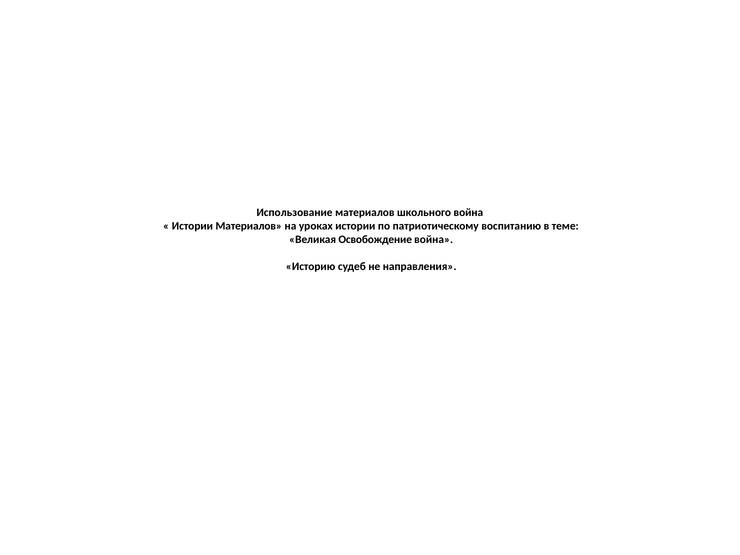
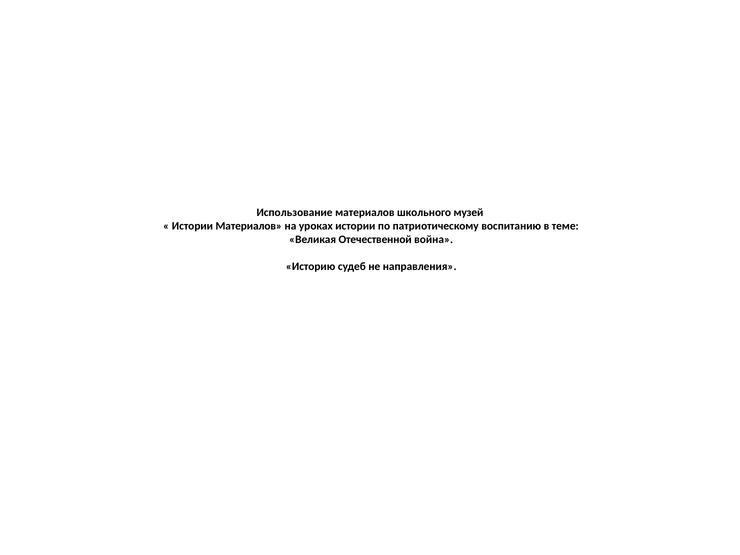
школьного война: война -> музей (468, 212)
Освобождение: Освобождение -> Отечественной (375, 239)
